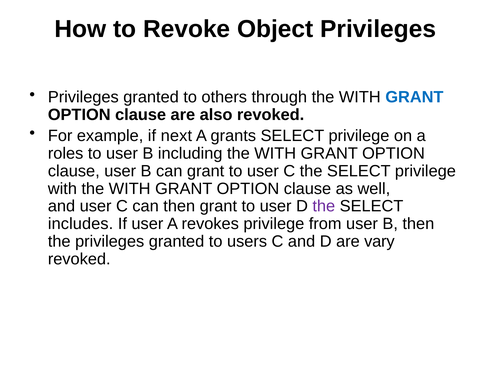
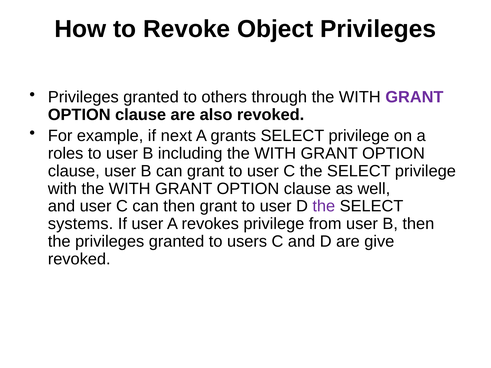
GRANT colour: blue -> purple (414, 97)
includes: includes -> systems (81, 224)
vary: vary -> give (379, 242)
